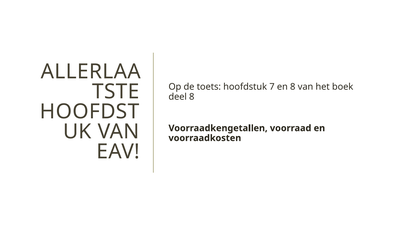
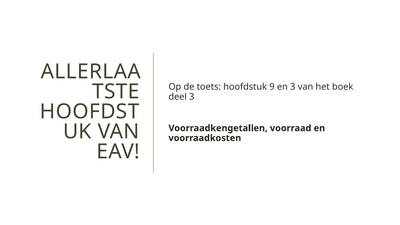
7: 7 -> 9 (272, 87)
en 8: 8 -> 3 (293, 87)
deel 8: 8 -> 3 (192, 97)
